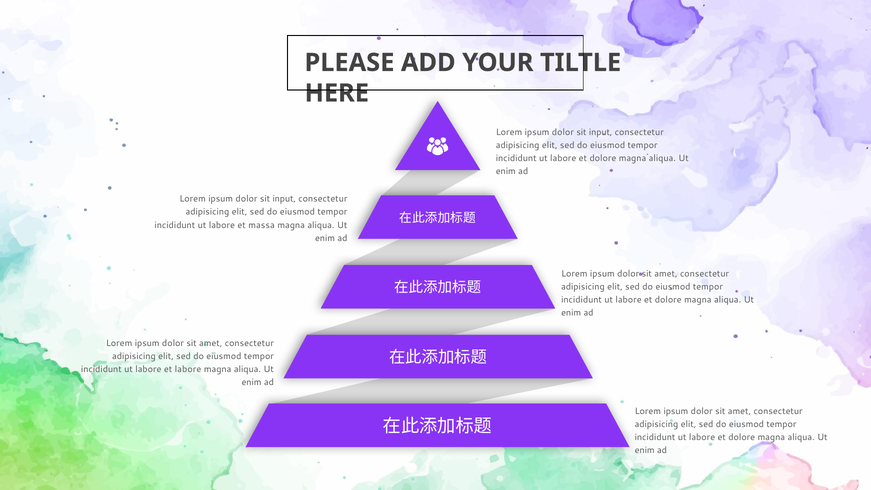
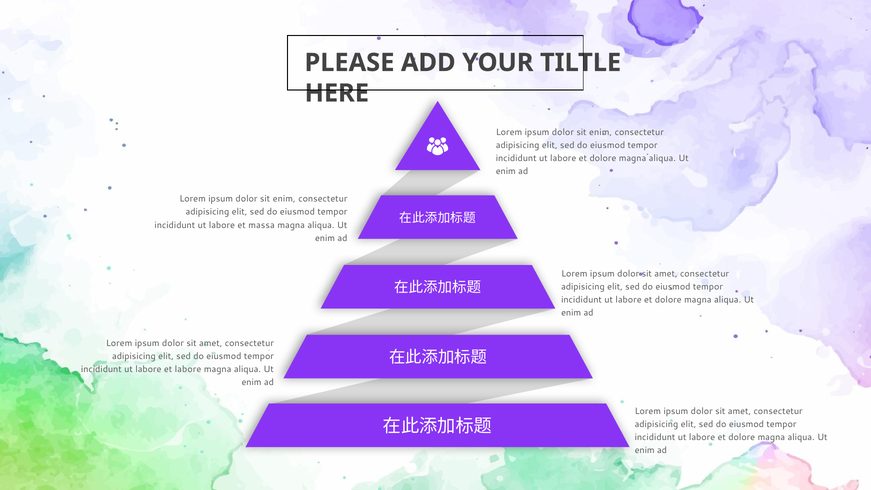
input: input -> enim (601, 132)
input: input -> enim (284, 199)
